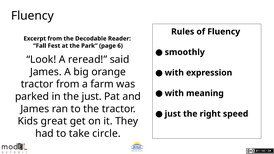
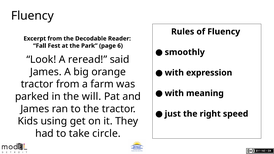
the just: just -> will (92, 97)
great: great -> using (54, 121)
